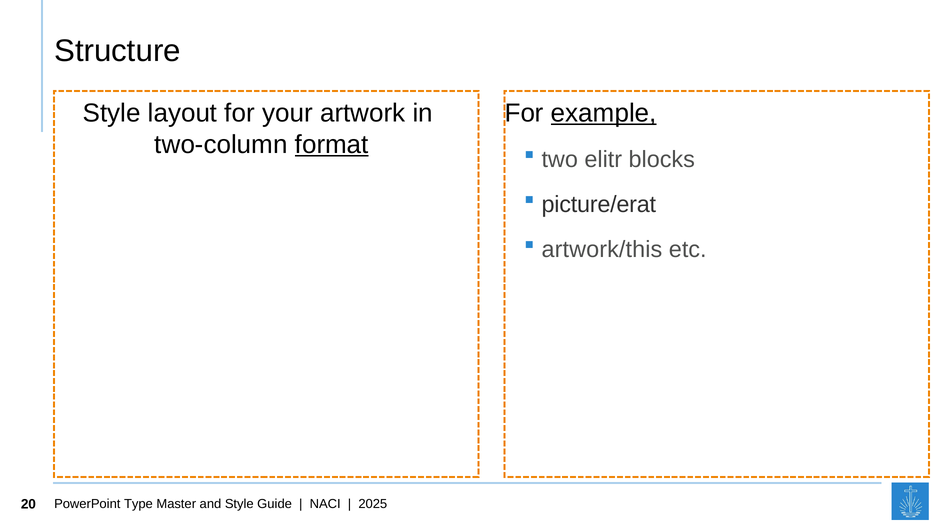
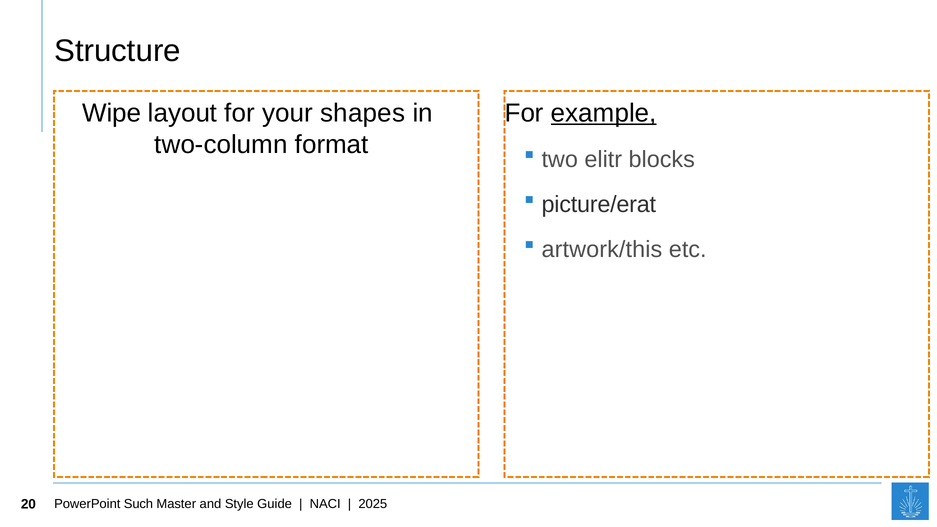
Style: Style -> Wipe (112, 113)
artwork: artwork -> shapes (363, 113)
format underline: present -> none (332, 144)
Type: Type -> Such (138, 504)
